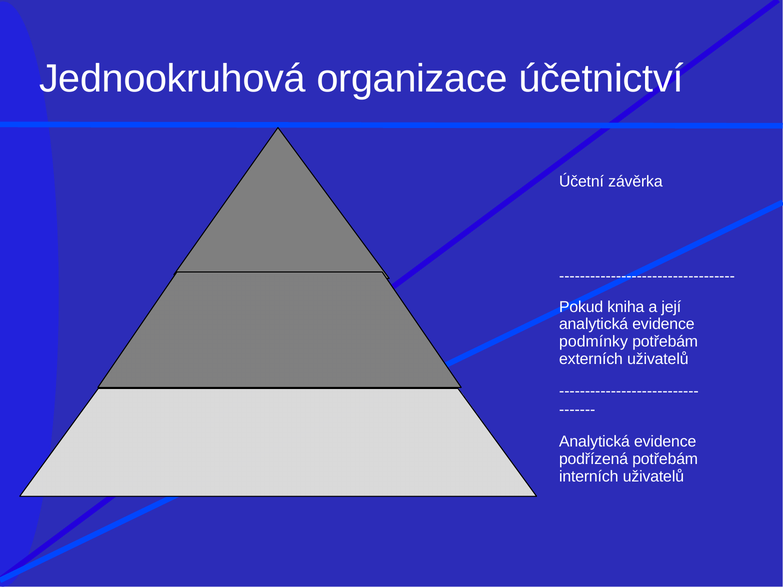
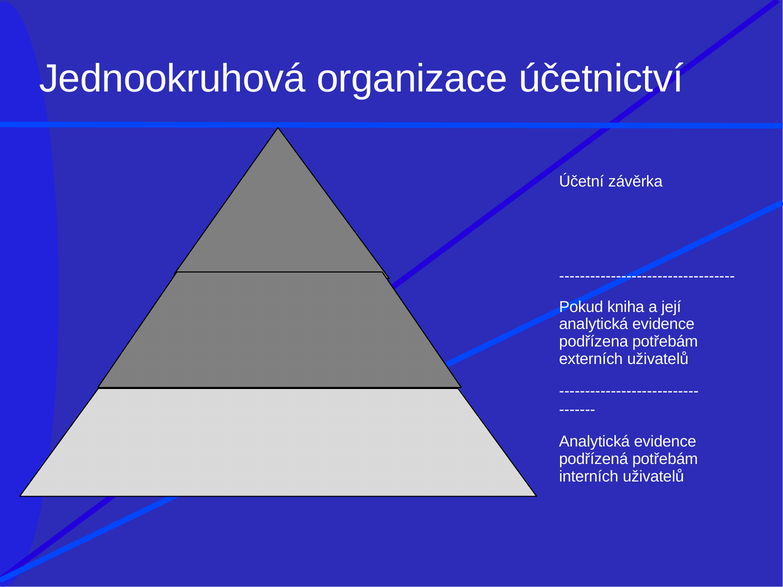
podmínky: podmínky -> podřízena (594, 342)
